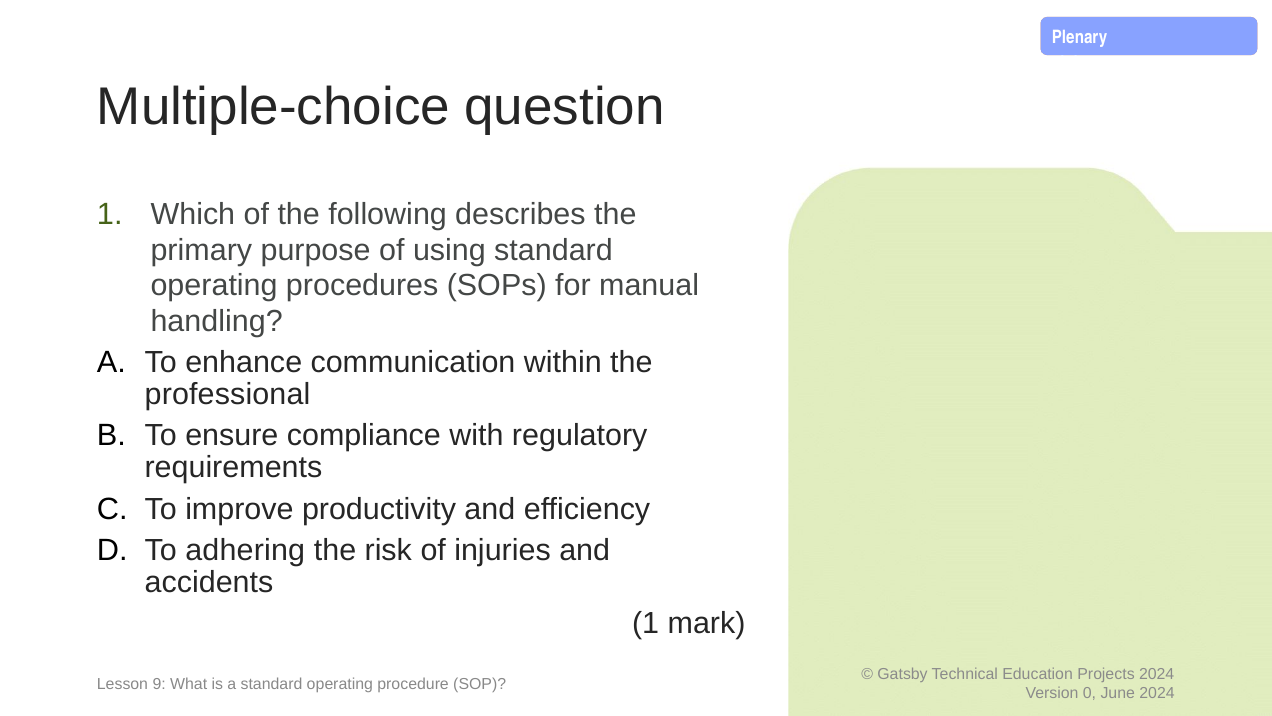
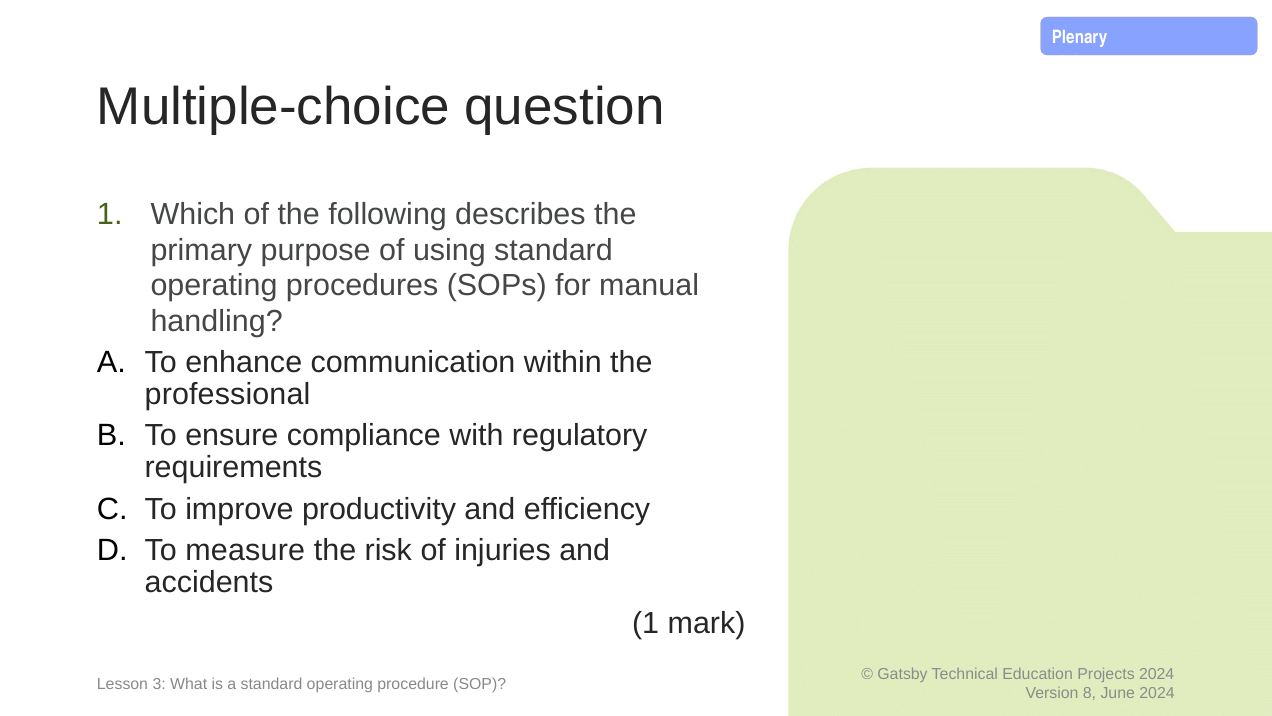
adhering: adhering -> measure (245, 550)
9: 9 -> 3 (159, 684)
0: 0 -> 8 (1090, 693)
